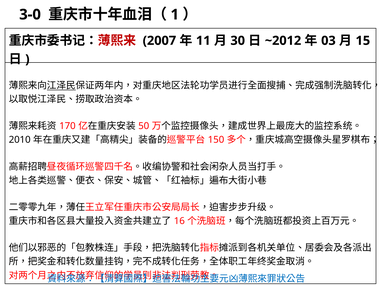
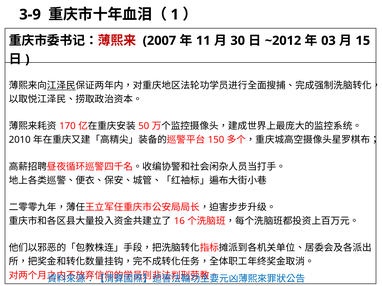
3-0: 3-0 -> 3-9 (30, 15)
